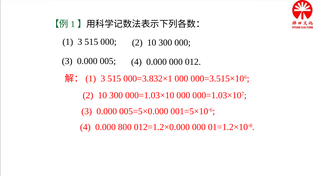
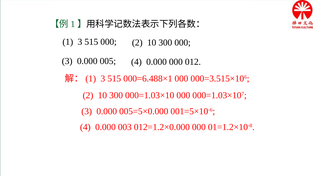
000=3.832×1: 000=3.832×1 -> 000=6.488×1 (148, 79)
800: 800 -> 003 (125, 127)
